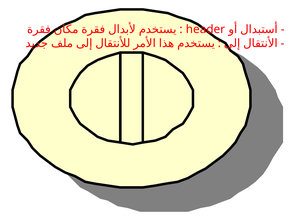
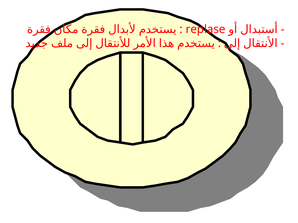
header: header -> replase (206, 29)
